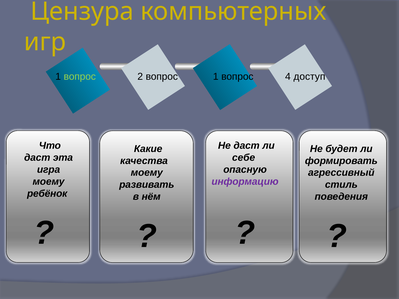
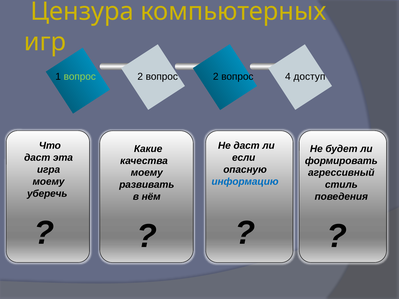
2 вопрос 1: 1 -> 2 (216, 77)
себе: себе -> если (244, 158)
информацию colour: purple -> blue (245, 182)
ребёнок: ребёнок -> уберечь (47, 194)
